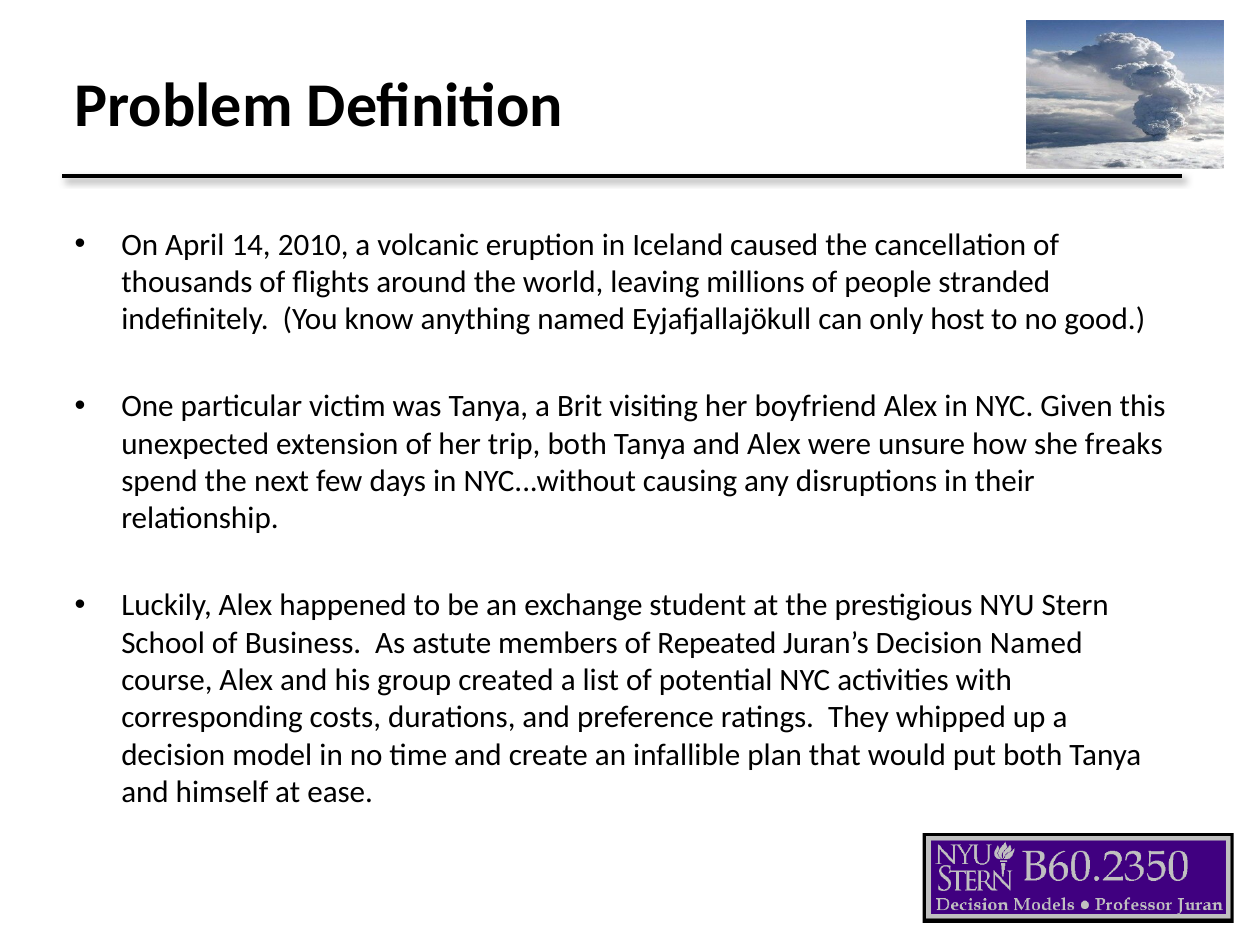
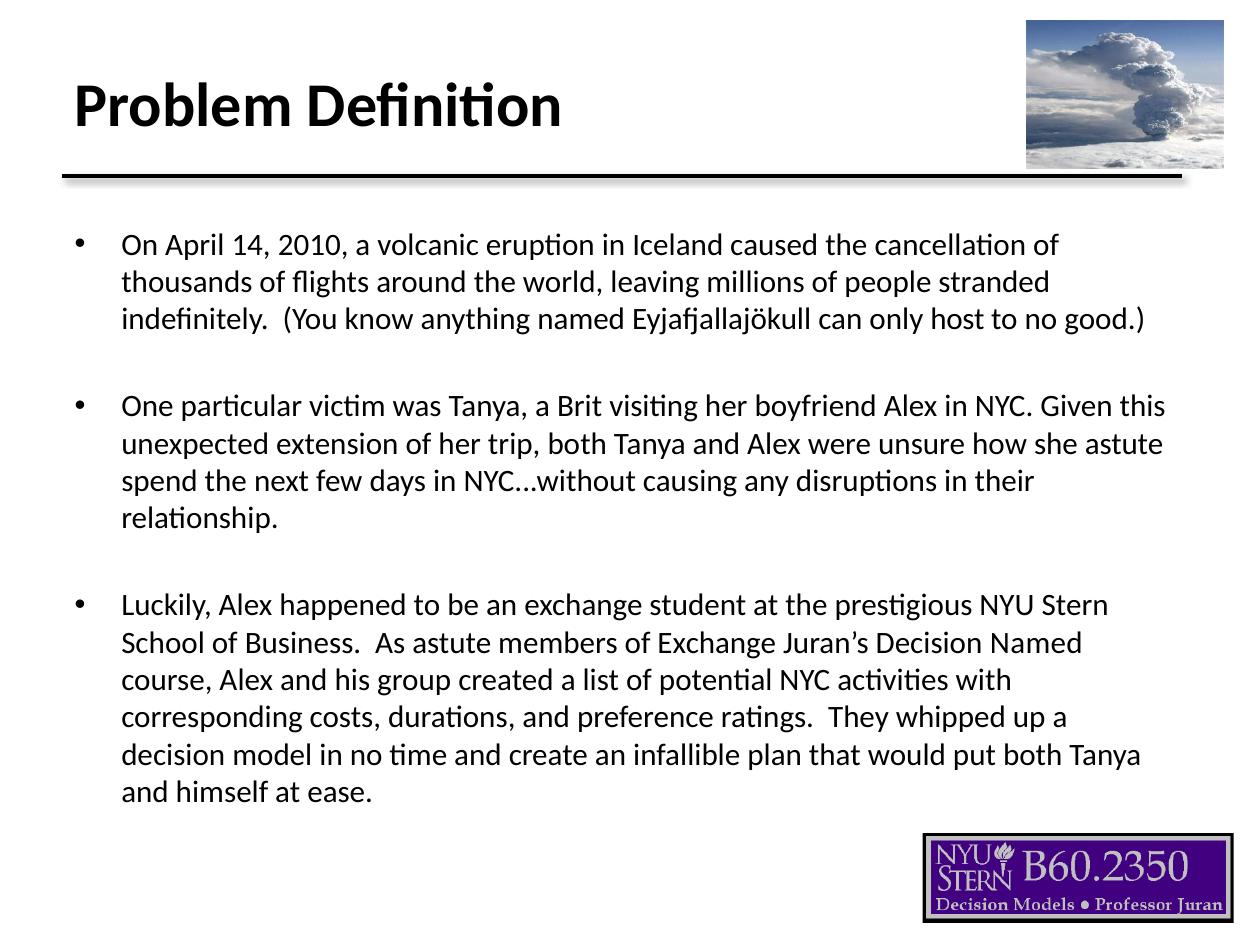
she freaks: freaks -> astute (1124, 444)
of Repeated: Repeated -> Exchange (717, 643)
